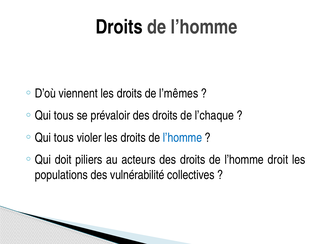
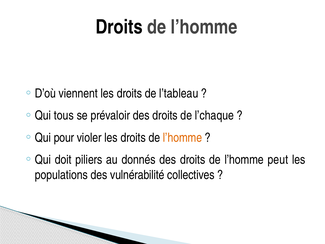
l’mêmes: l’mêmes -> l’tableau (179, 93)
tous: tous -> pour (64, 137)
l’homme colour: blue -> orange (183, 137)
acteurs: acteurs -> donnés (139, 160)
droit: droit -> peut (278, 160)
